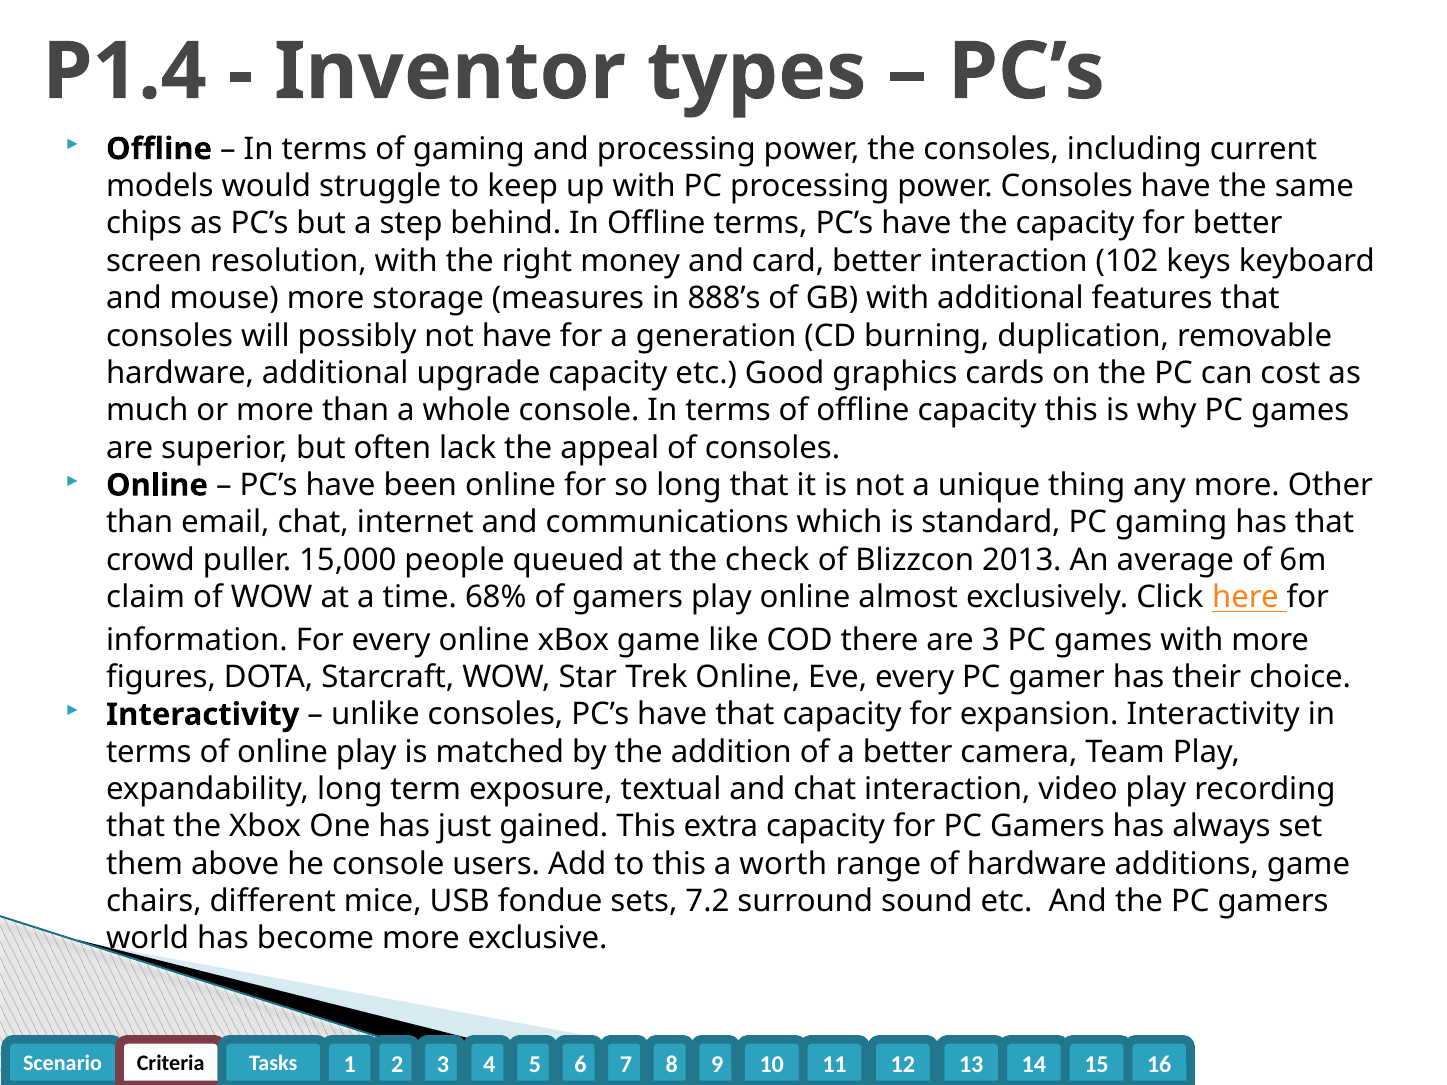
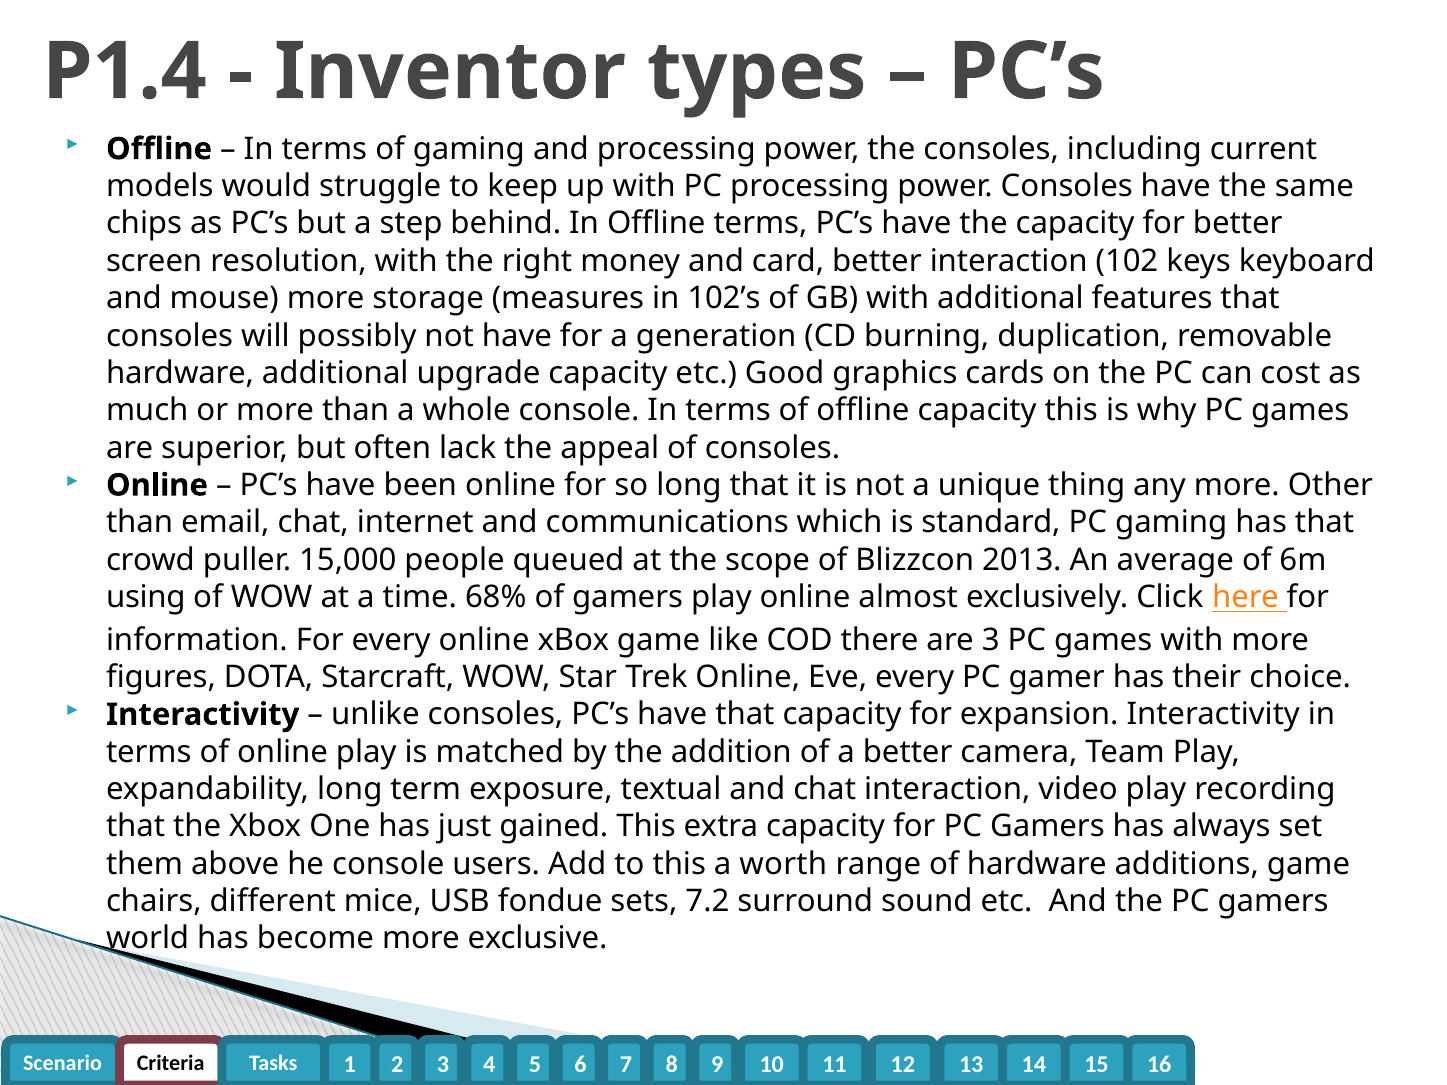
888’s: 888’s -> 102’s (724, 298)
check: check -> scope (768, 560)
claim: claim -> using (146, 597)
